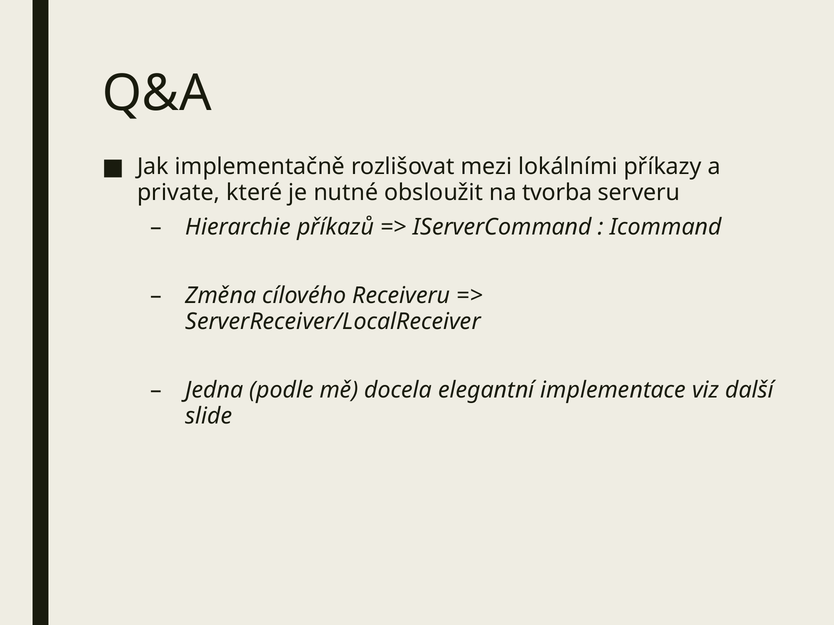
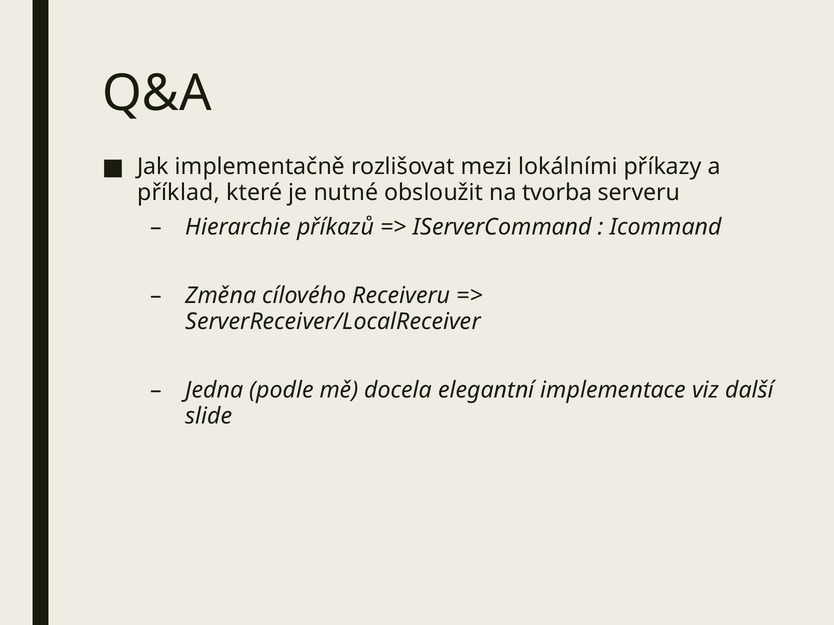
private: private -> příklad (179, 193)
